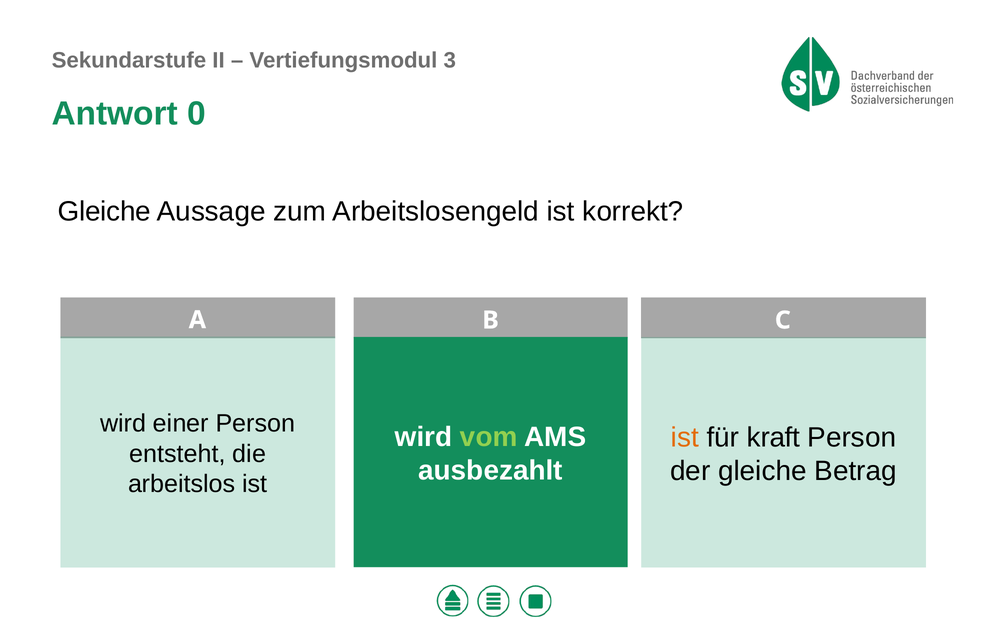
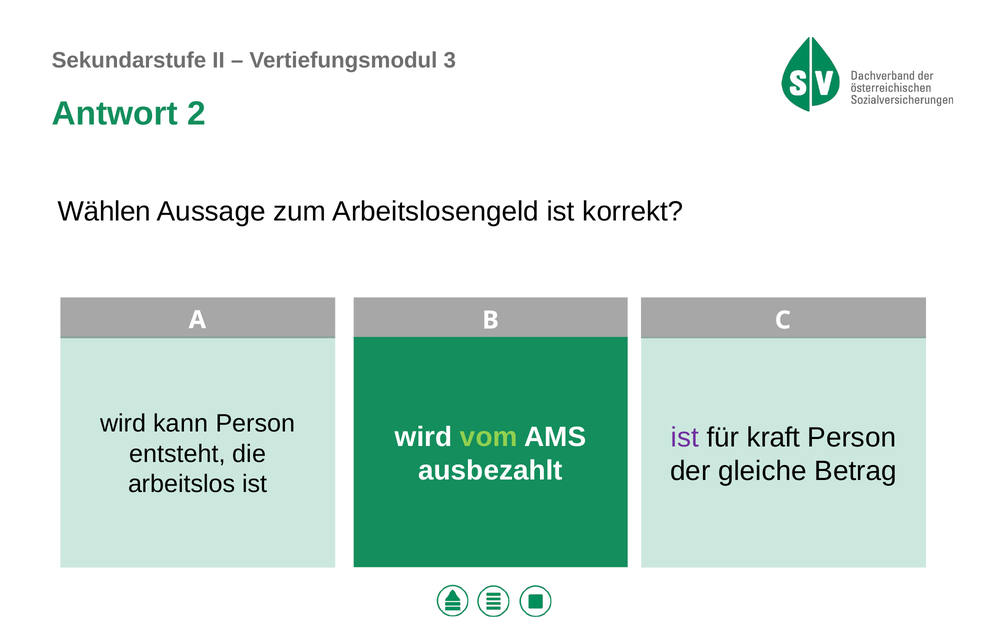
0: 0 -> 2 (197, 114)
Gleiche: Gleiche -> Wählen (104, 211)
einer: einer -> kann (181, 424)
ist colour: orange -> purple (685, 437)
